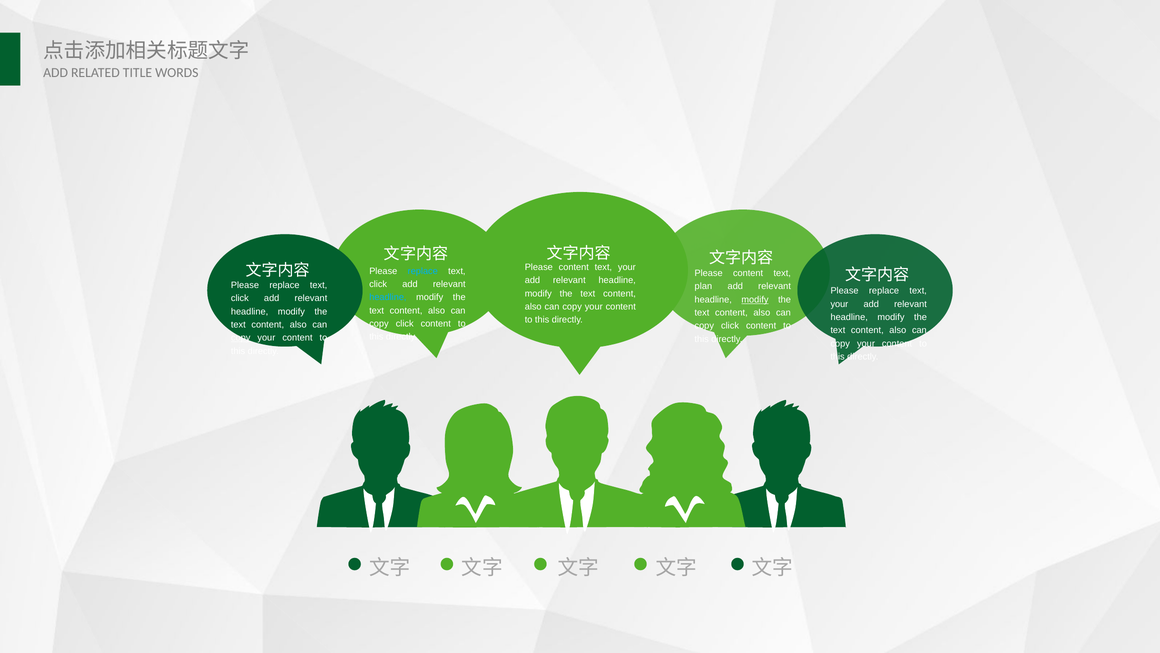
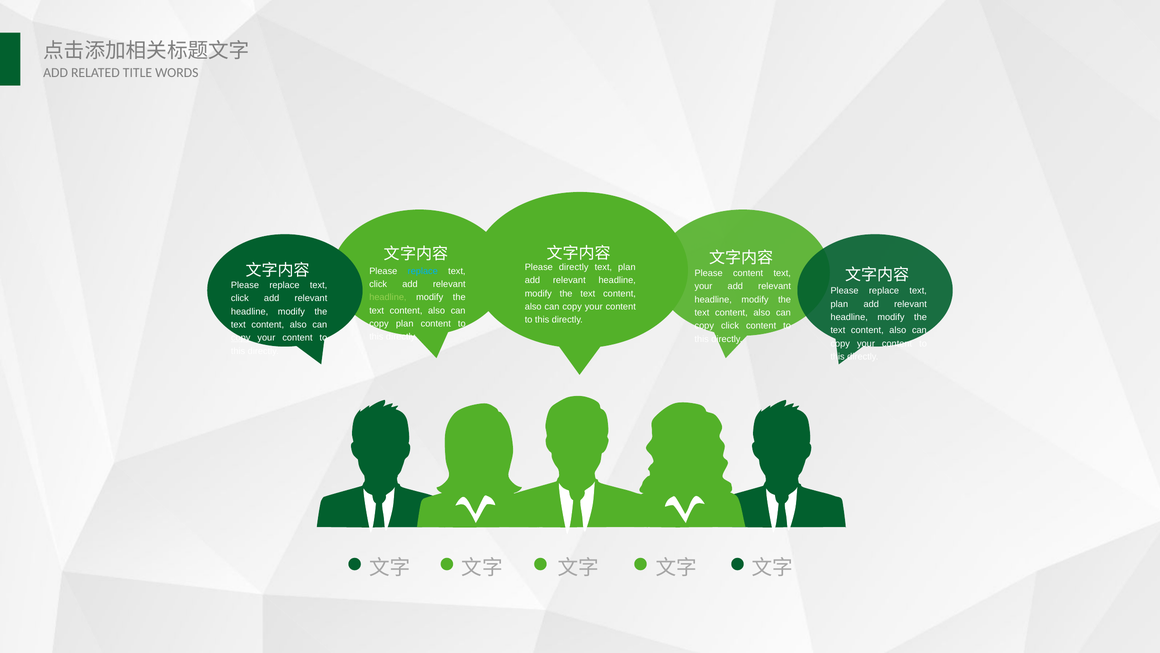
content: content -> directly (574, 267)
your: your -> plan (627, 267)
plan: plan -> your (703, 286)
headline colour: light blue -> light green (388, 297)
modify underline: present -> none (755, 299)
your: your -> plan (839, 304)
click: click -> plan (405, 323)
